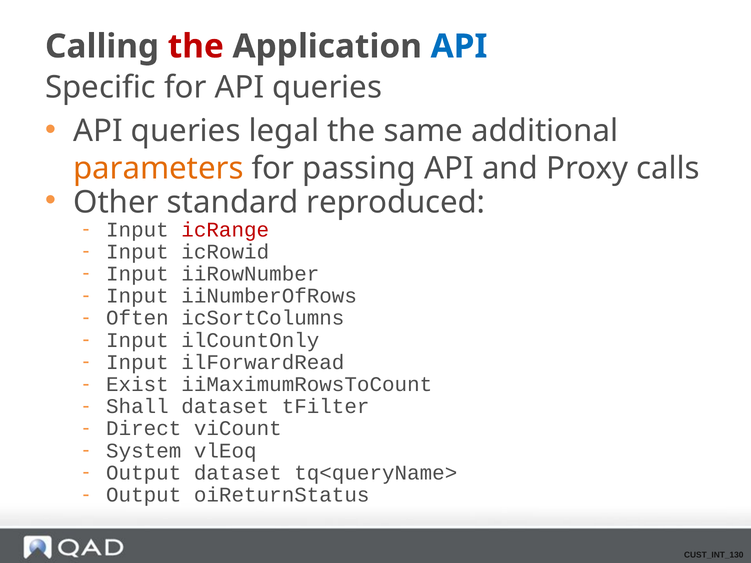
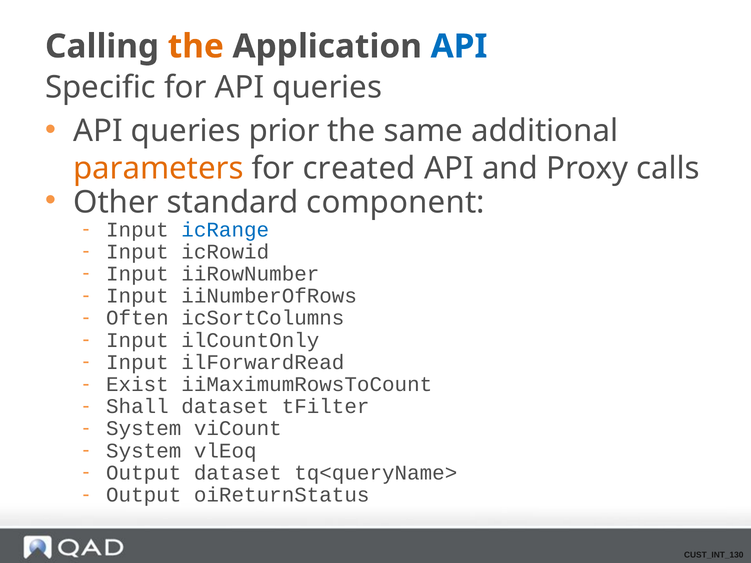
the colour: red -> orange (196, 46)
legal: legal -> prior (284, 131)
passing: passing -> created (359, 168)
reproduced: reproduced -> component (396, 202)
icRange colour: red -> blue (225, 230)
Direct: Direct -> System (144, 429)
